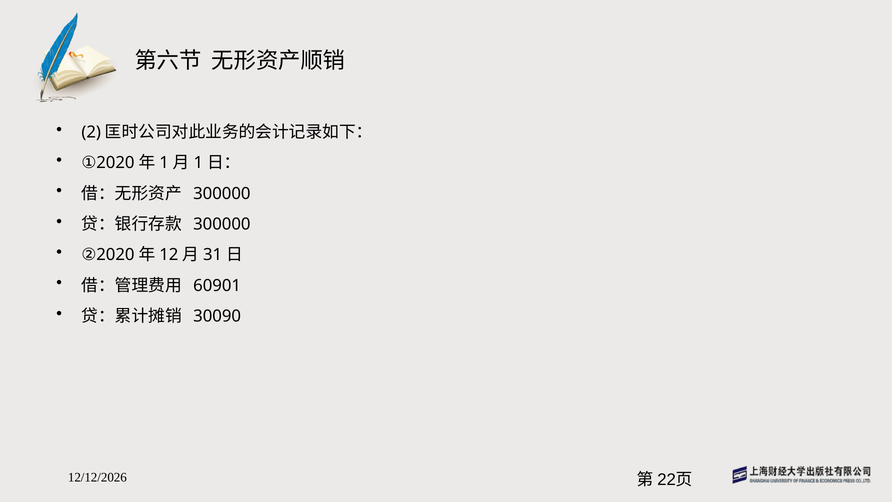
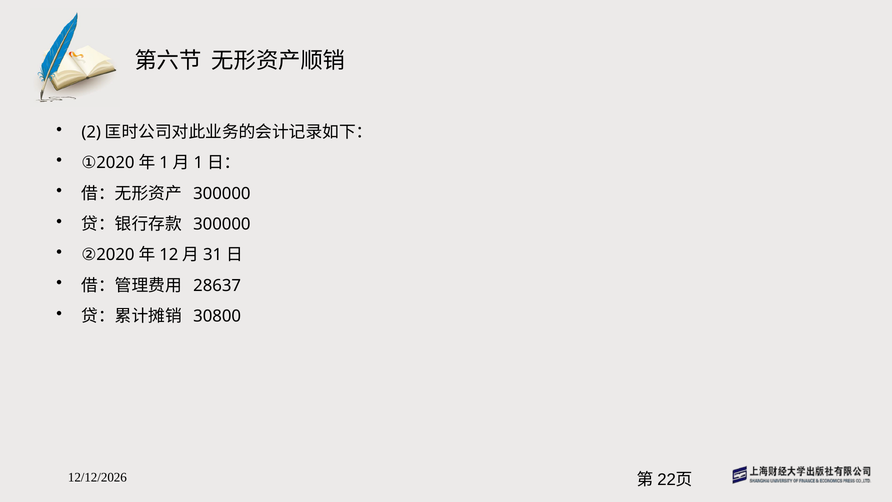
60901: 60901 -> 28637 (217, 285)
30090: 30090 -> 30800 (217, 316)
